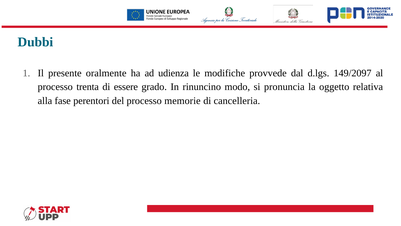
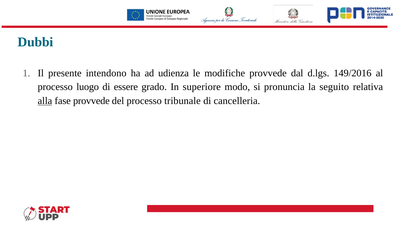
oralmente: oralmente -> intendono (106, 73)
149/2097: 149/2097 -> 149/2016 (353, 73)
trenta: trenta -> luogo (88, 87)
rinuncino: rinuncino -> superiore (202, 87)
oggetto: oggetto -> seguito (334, 87)
alla underline: none -> present (45, 101)
fase perentori: perentori -> provvede (91, 101)
memorie: memorie -> tribunale (182, 101)
